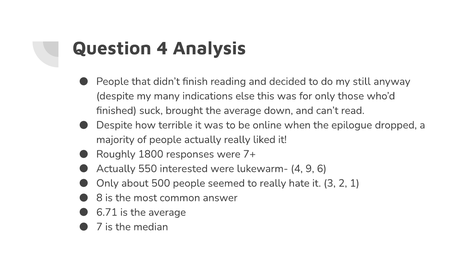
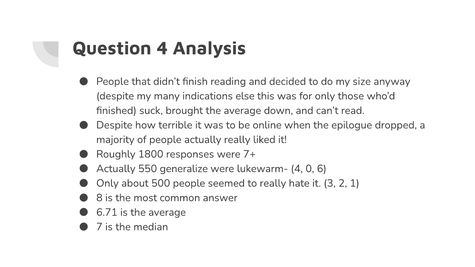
still: still -> size (362, 81)
interested: interested -> generalize (184, 169)
9: 9 -> 0 (310, 169)
